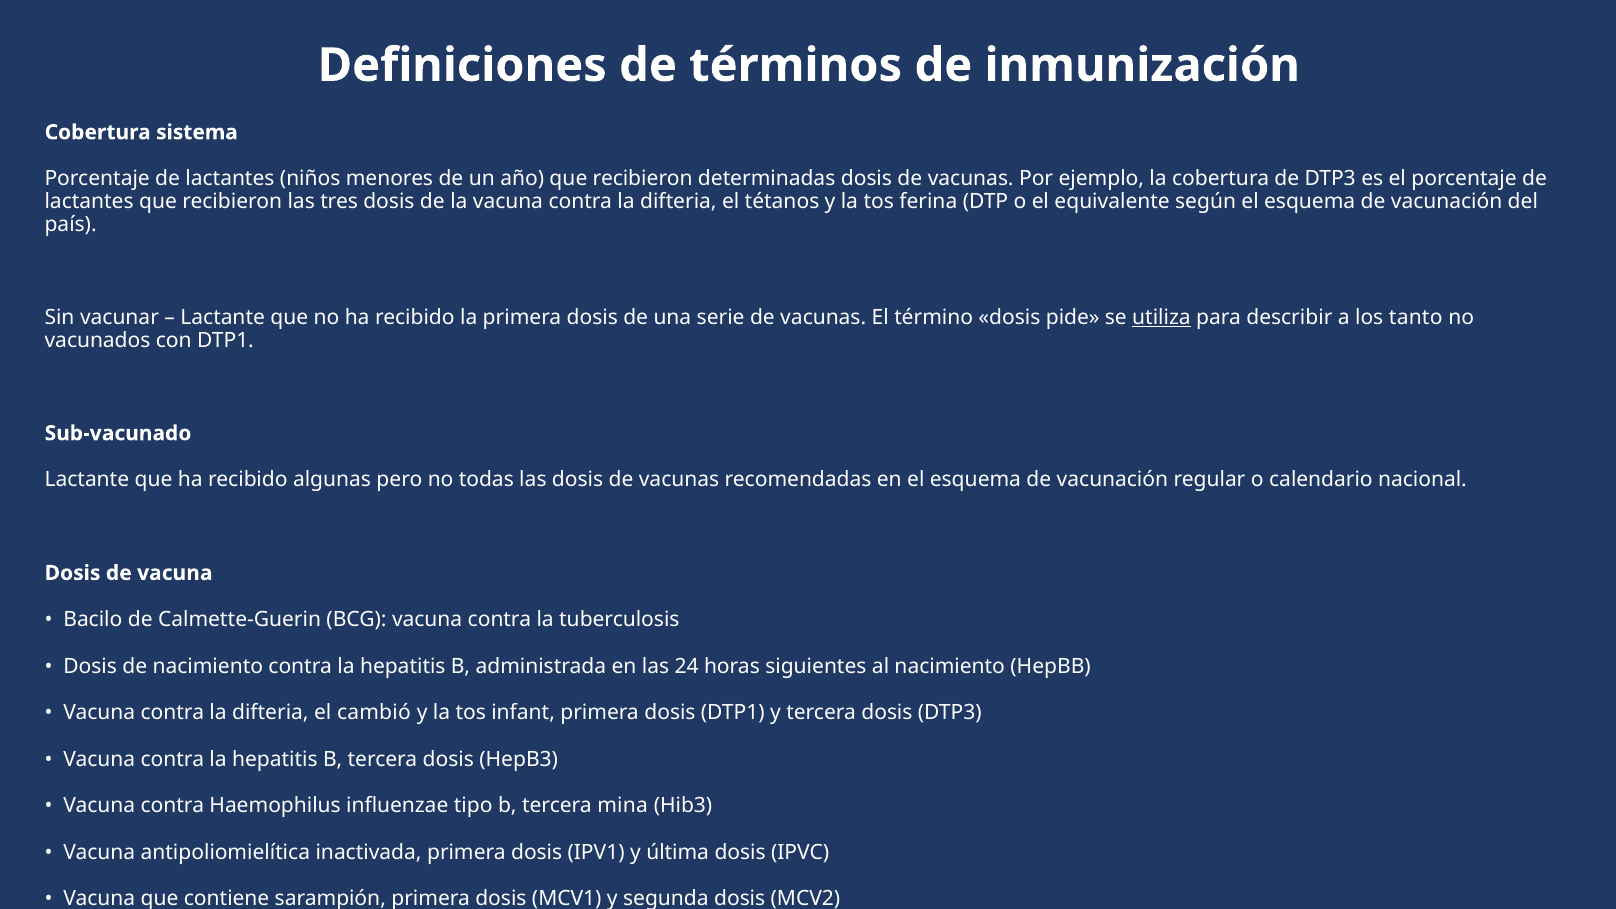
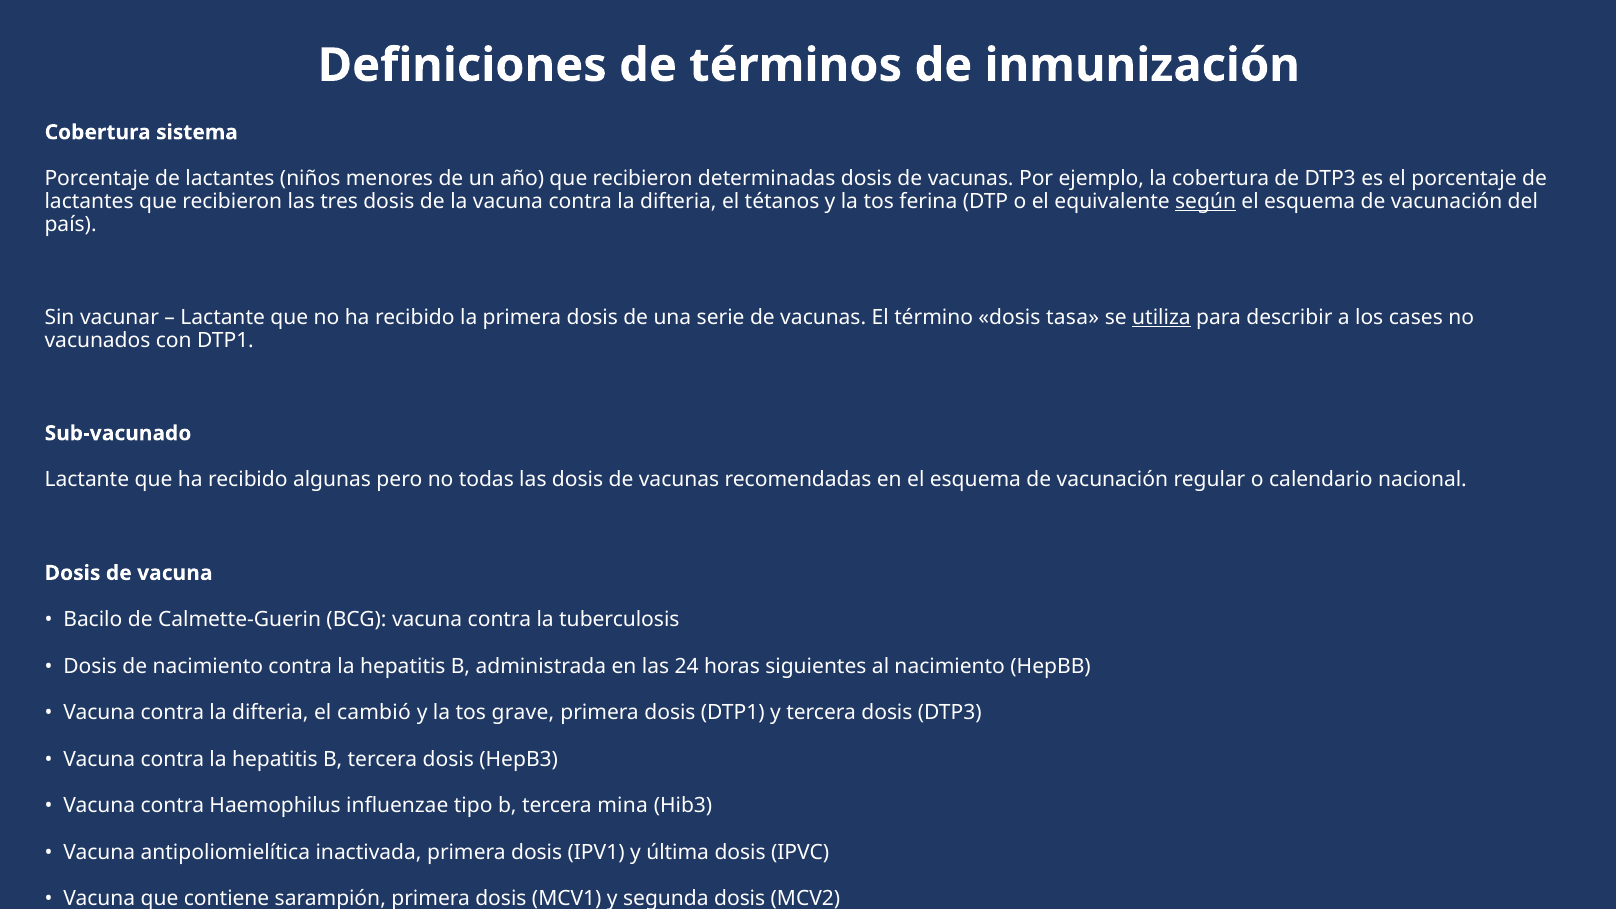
según underline: none -> present (1206, 202)
pide: pide -> tasa (1073, 317)
tanto: tanto -> cases (1416, 317)
infant: infant -> grave (523, 713)
